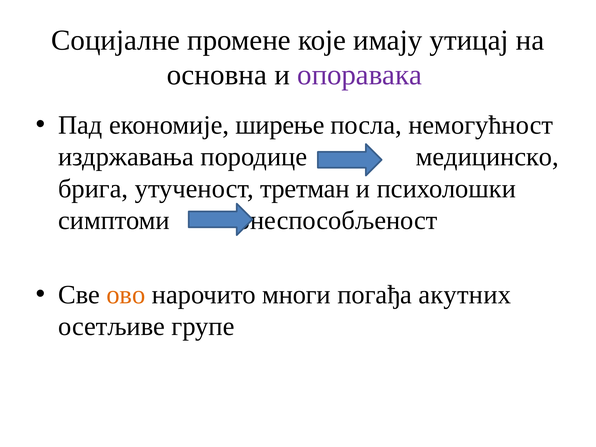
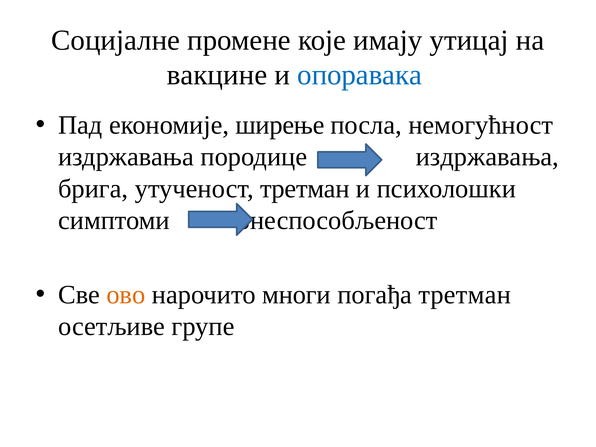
основна: основна -> вакцине (217, 75)
опоравака colour: purple -> blue (360, 75)
породице медицинско: медицинско -> издржавања (487, 157)
погађа акутних: акутних -> третман (465, 295)
